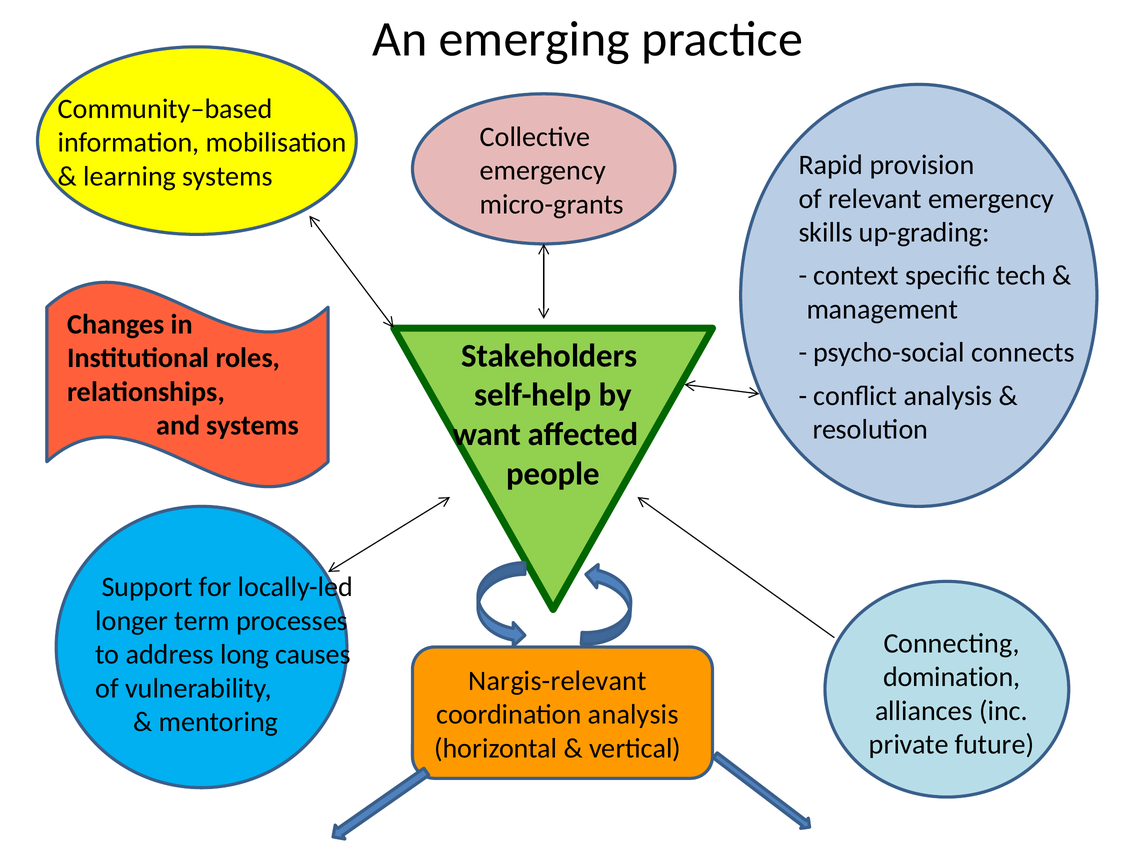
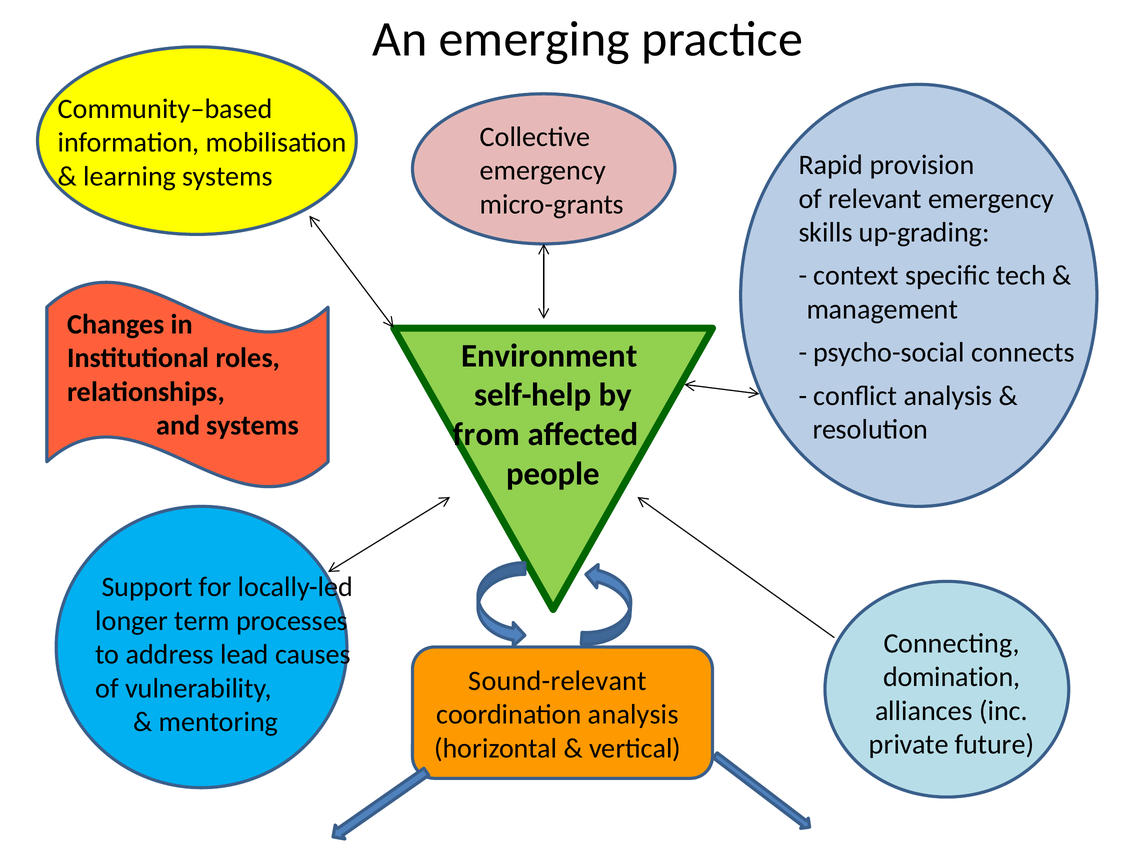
Stakeholders: Stakeholders -> Environment (549, 356)
want: want -> from (487, 434)
long: long -> lead (245, 654)
Nargis-relevant: Nargis-relevant -> Sound-relevant (558, 681)
